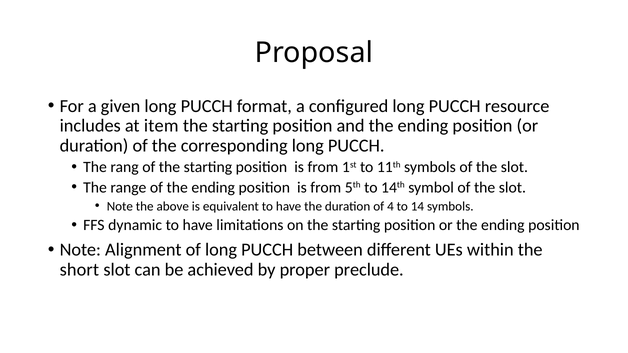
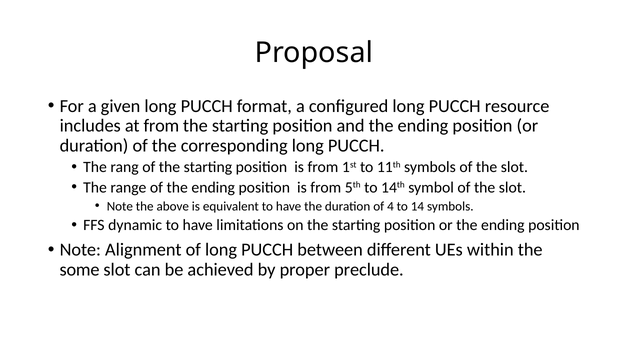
at item: item -> from (161, 126)
short: short -> some (80, 270)
